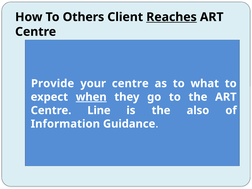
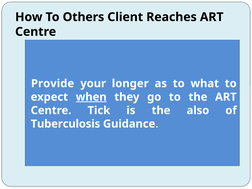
Reaches underline: present -> none (172, 17)
your centre: centre -> longer (130, 84)
Line: Line -> Tick (99, 110)
Information: Information -> Tuberculosis (65, 124)
